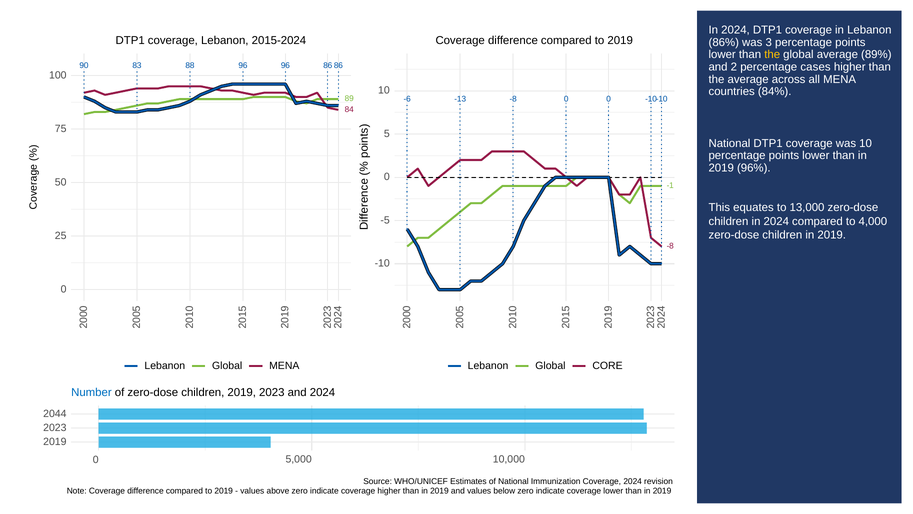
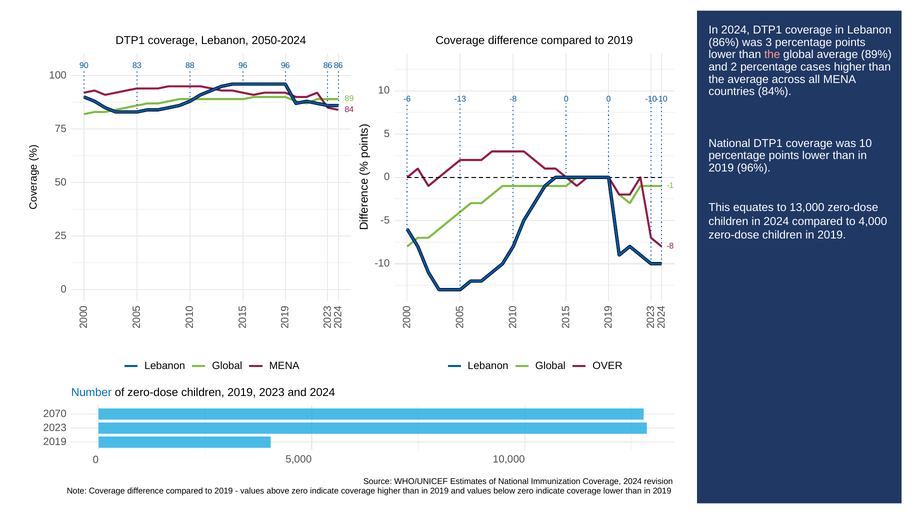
2015-2024: 2015-2024 -> 2050-2024 (279, 40)
the colour: yellow -> pink (772, 55)
CORE: CORE -> OVER (607, 365)
2044: 2044 -> 2070 (55, 413)
